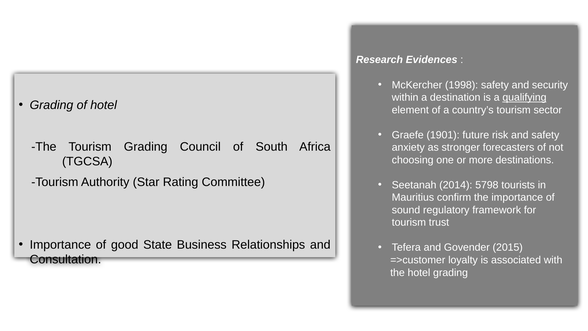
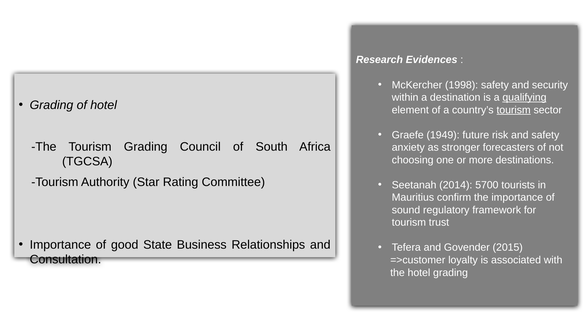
tourism underline: none -> present (514, 110)
1901: 1901 -> 1949 (443, 135)
5798: 5798 -> 5700 (487, 185)
